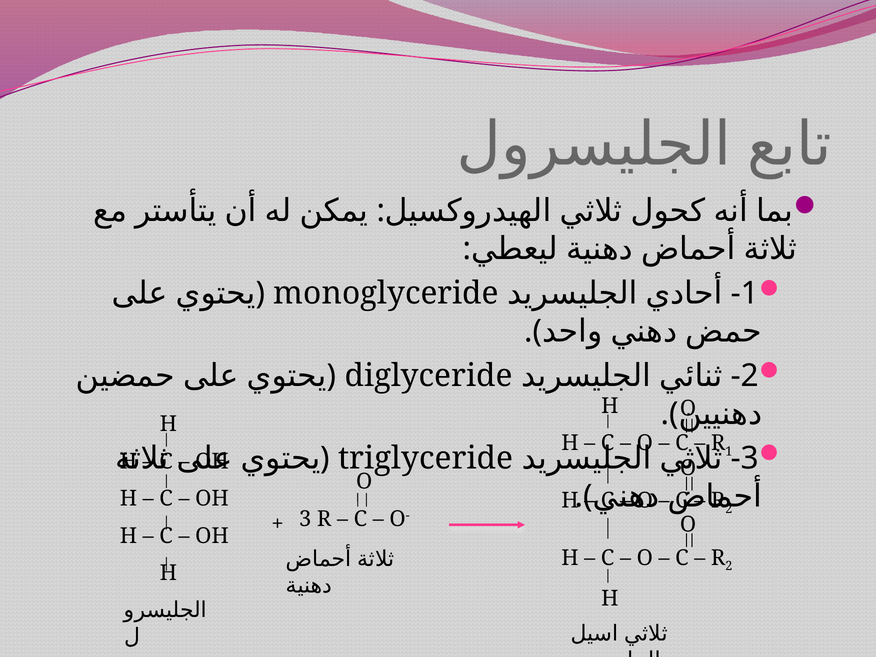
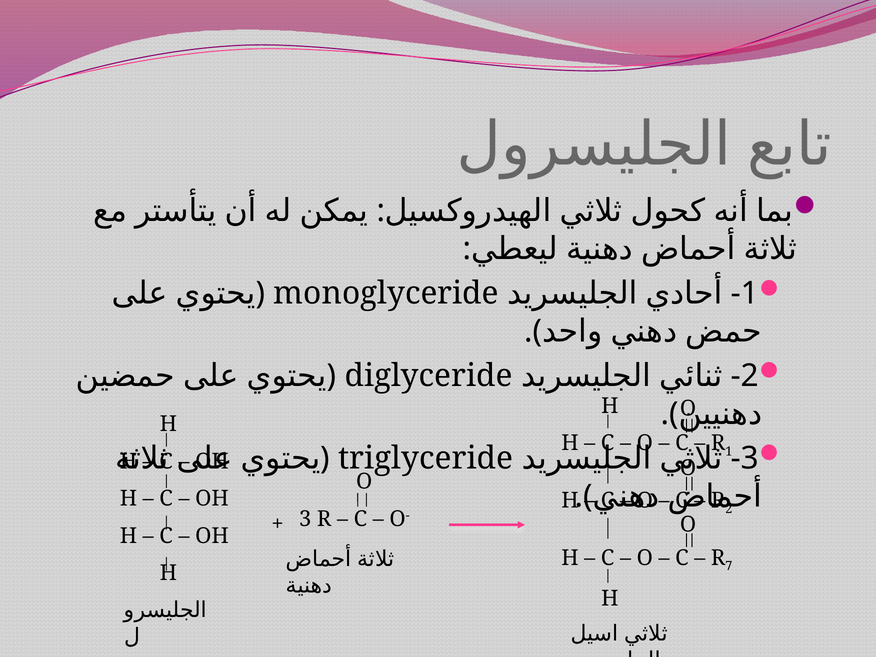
2: 2 -> 7 (729, 566)
